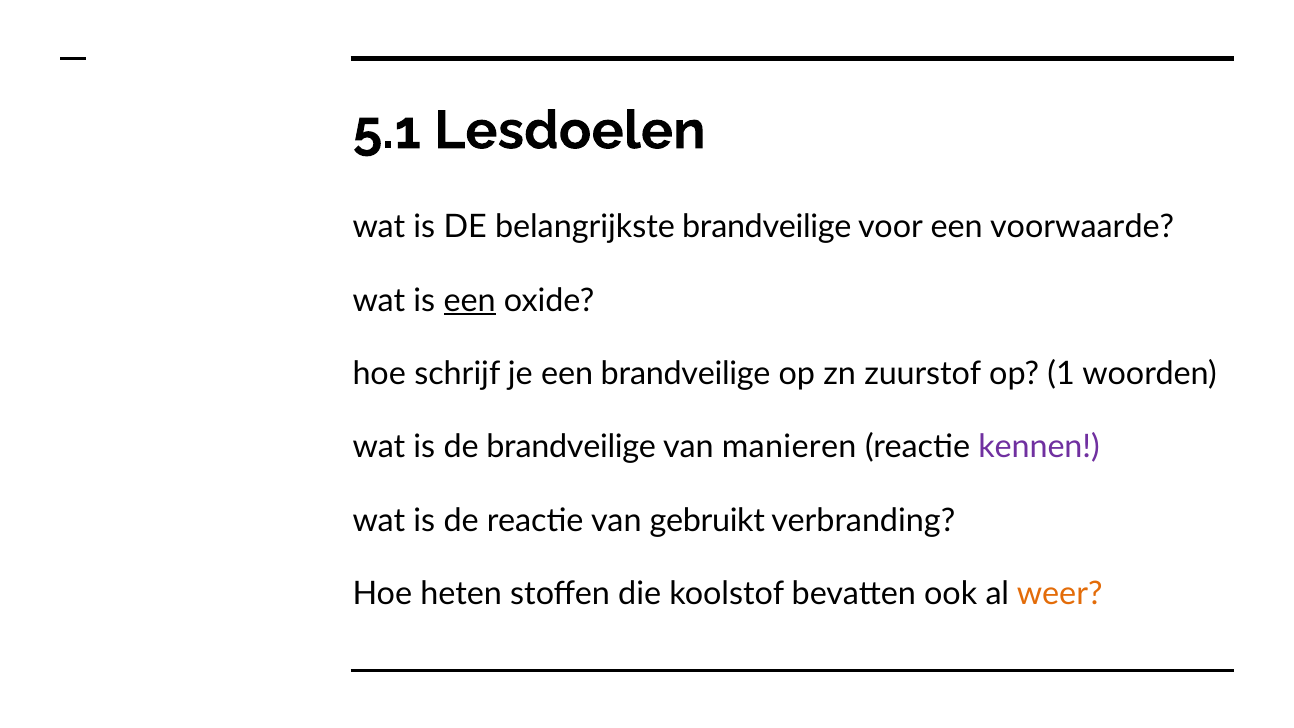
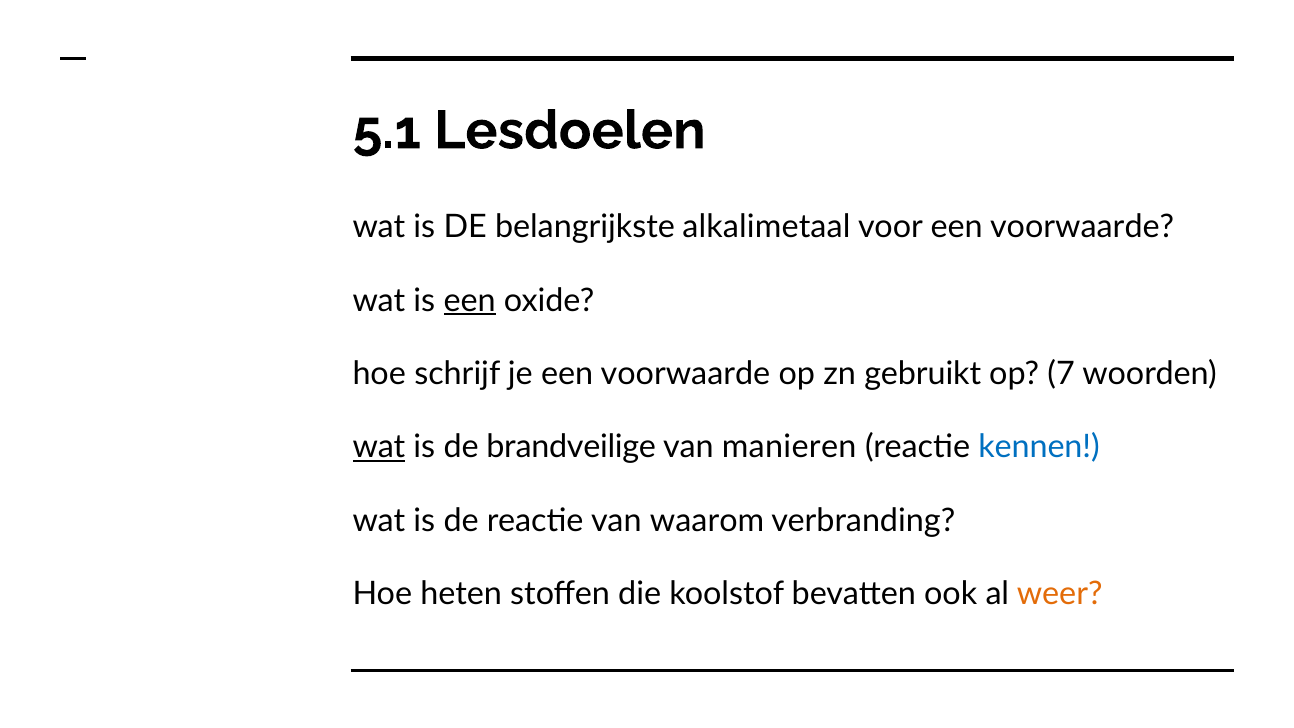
belangrijkste brandveilige: brandveilige -> alkalimetaal (766, 227)
je een brandveilige: brandveilige -> voorwaarde (685, 374)
zuurstof: zuurstof -> gebruikt (923, 374)
1: 1 -> 7 (1061, 374)
wat underline: none -> present (379, 447)
kennen colour: purple -> blue (1039, 447)
gebruikt: gebruikt -> waarom (707, 520)
